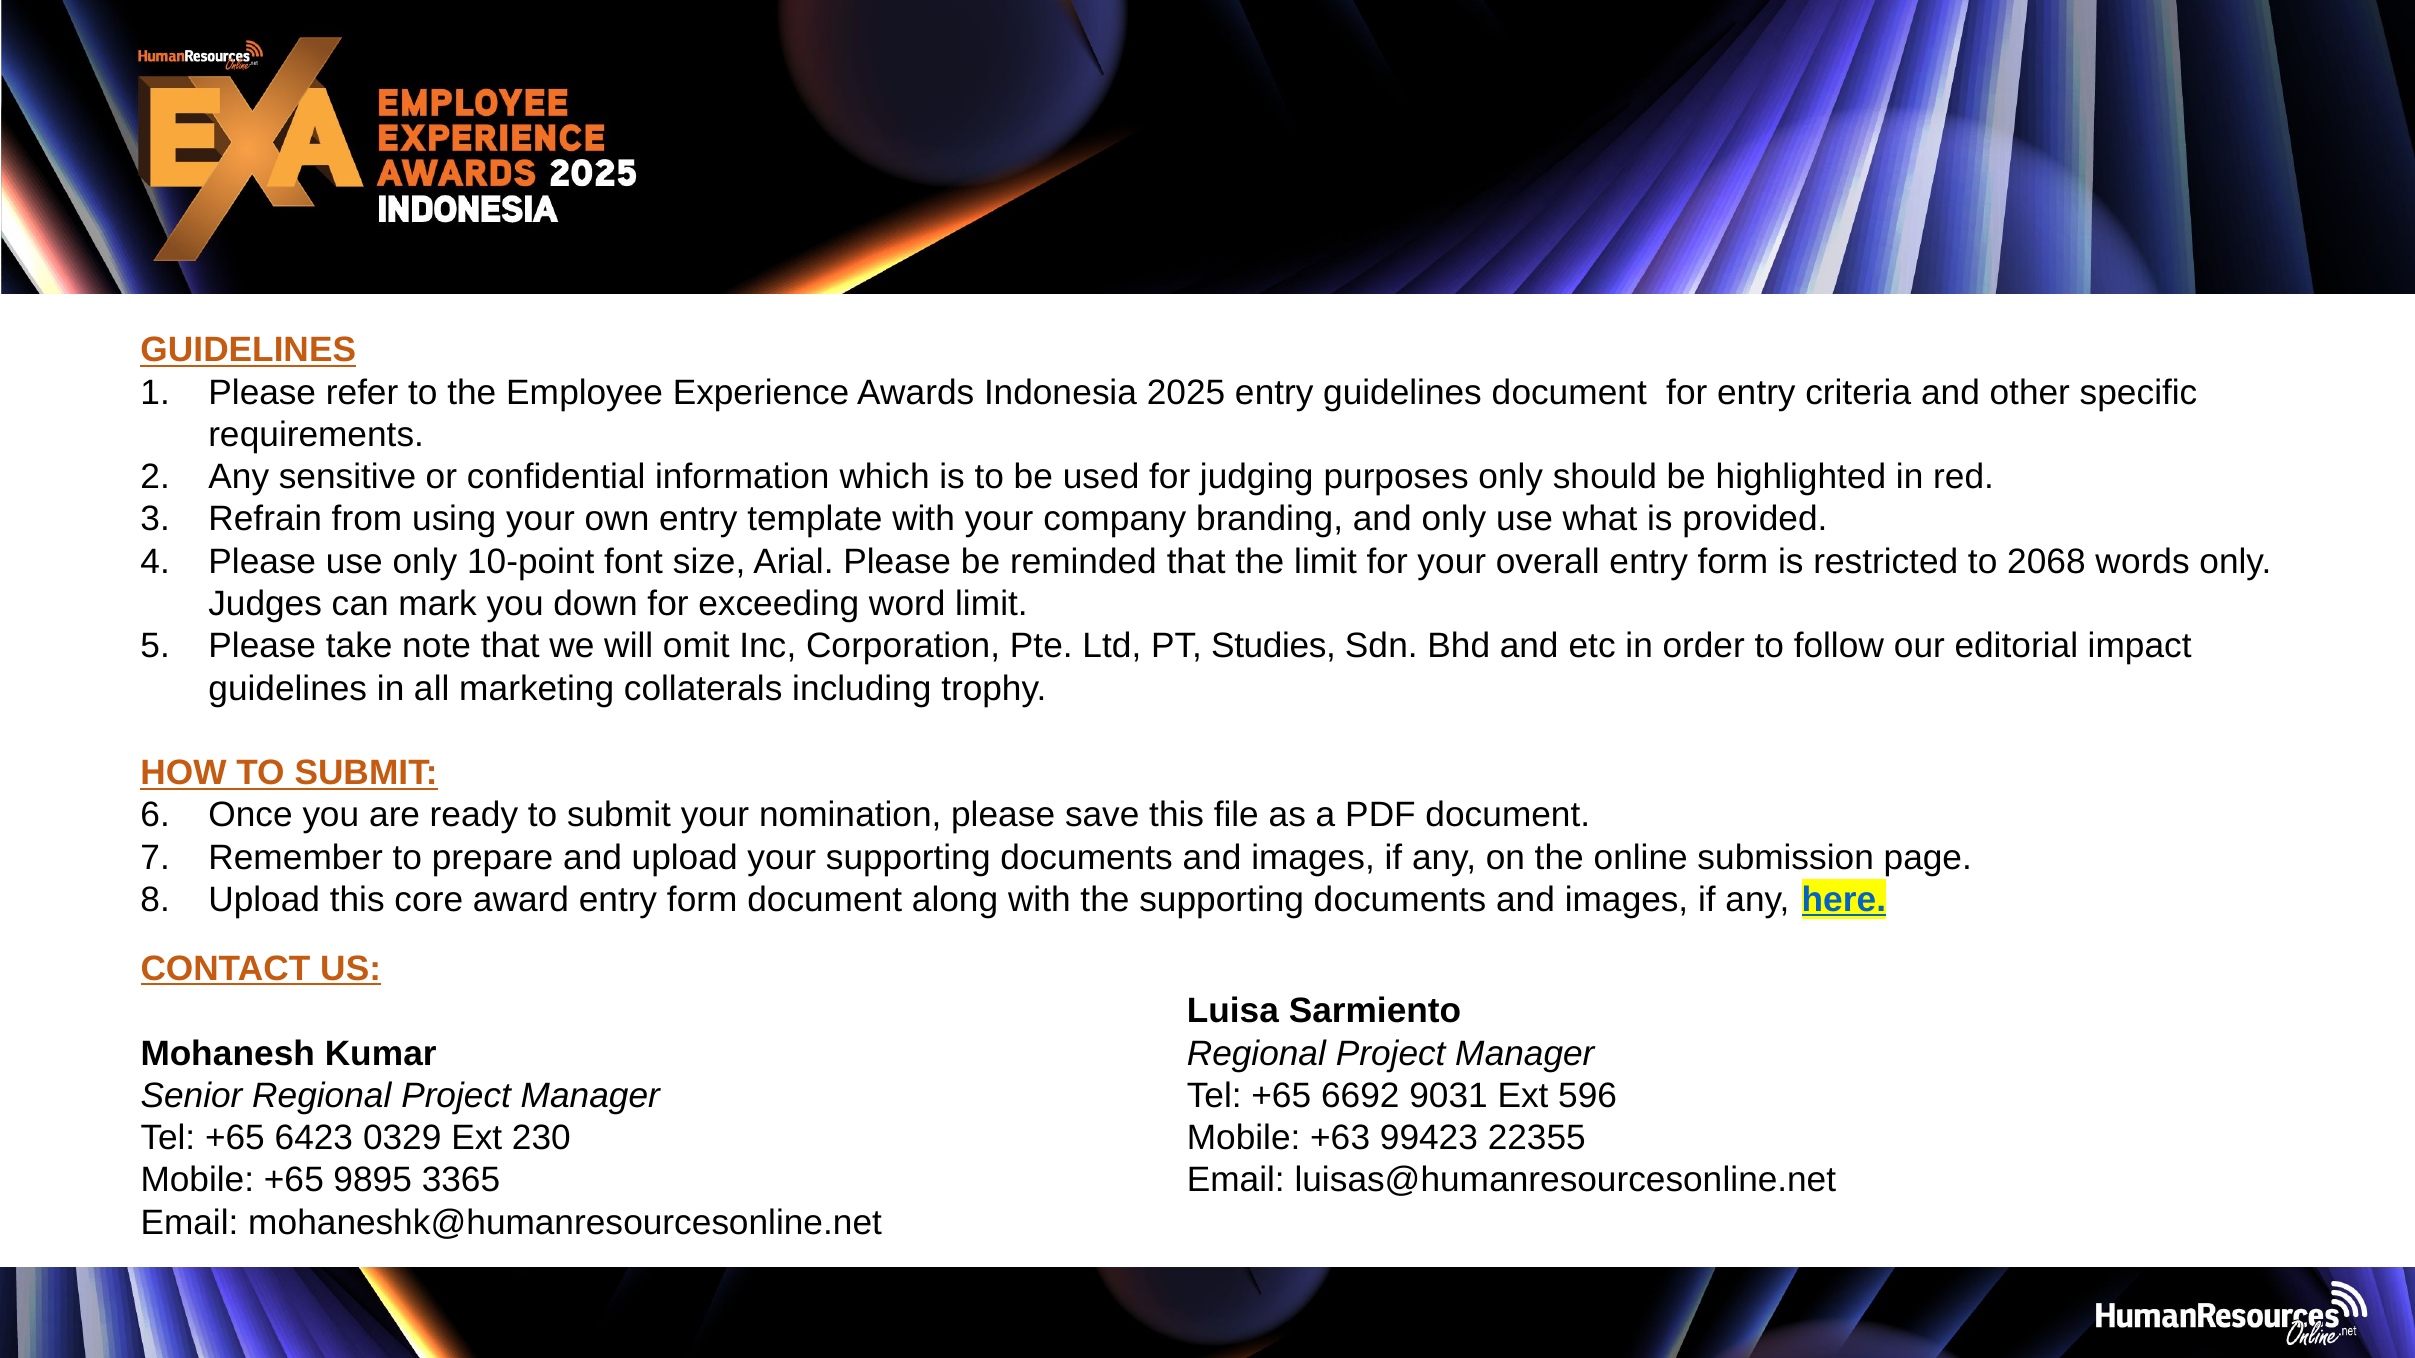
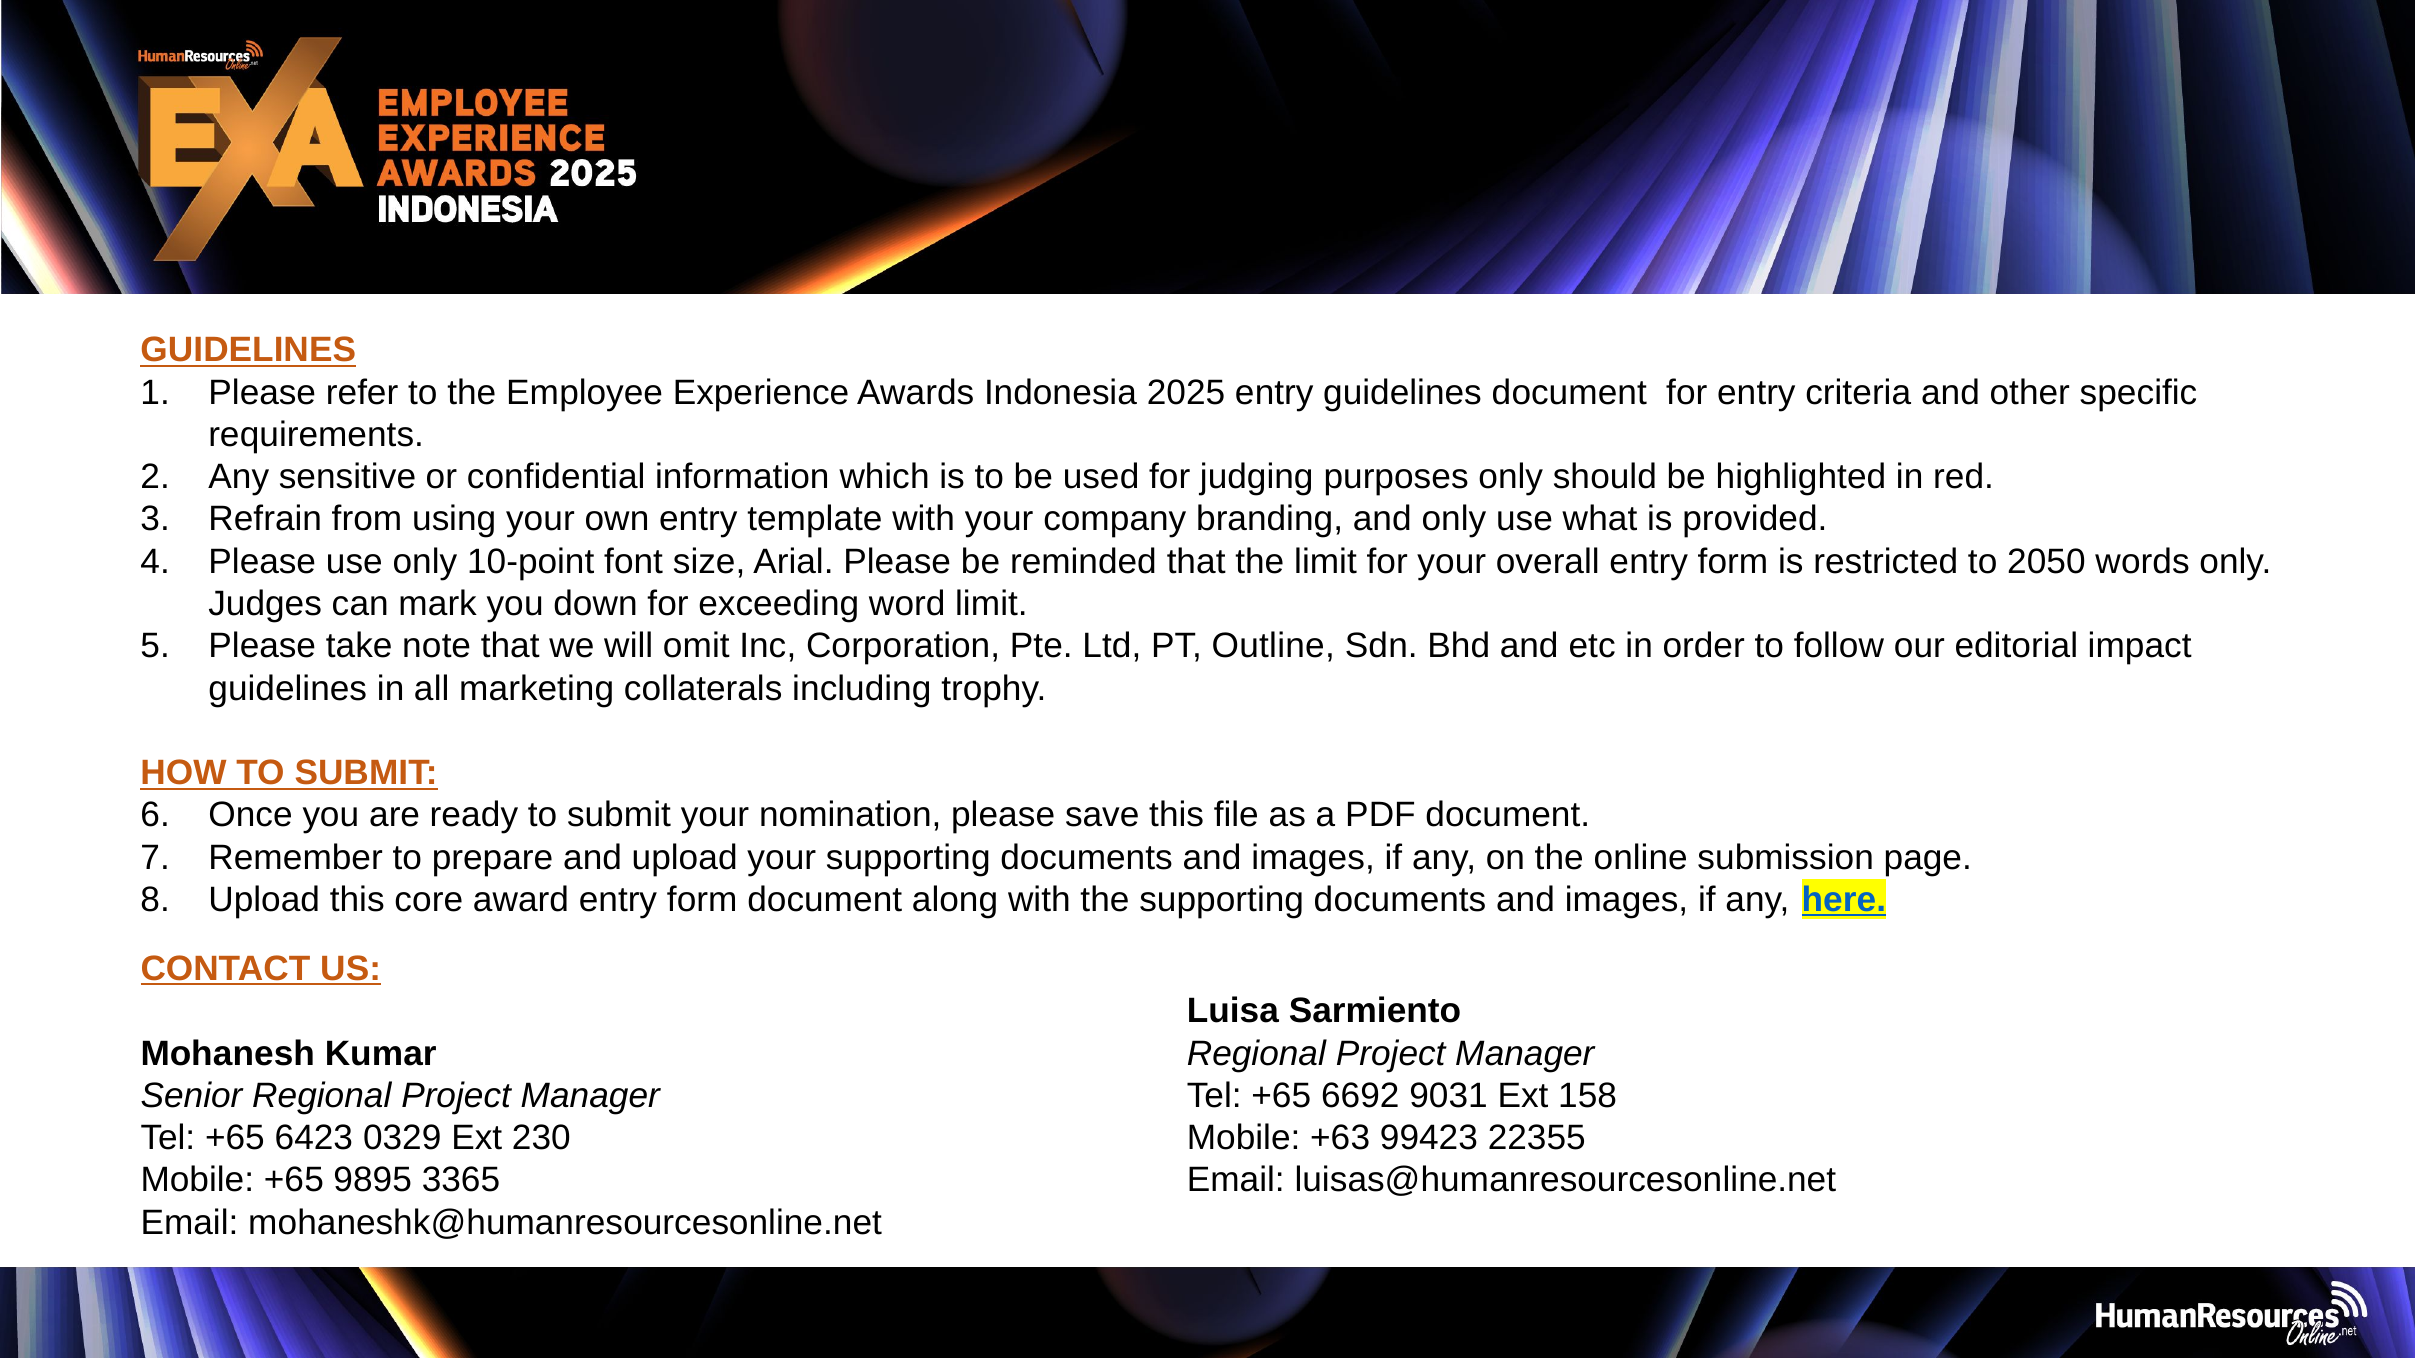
2068: 2068 -> 2050 (2046, 562)
Studies: Studies -> Outline (1273, 646)
596: 596 -> 158 (1588, 1096)
